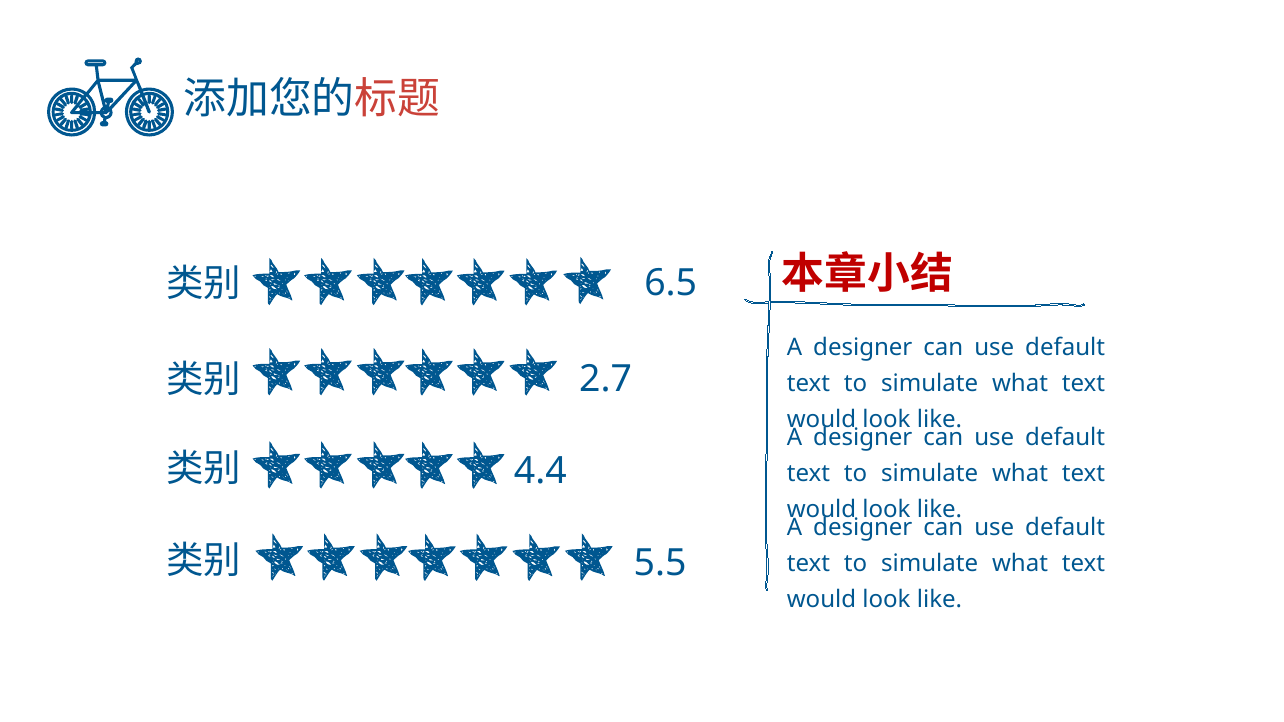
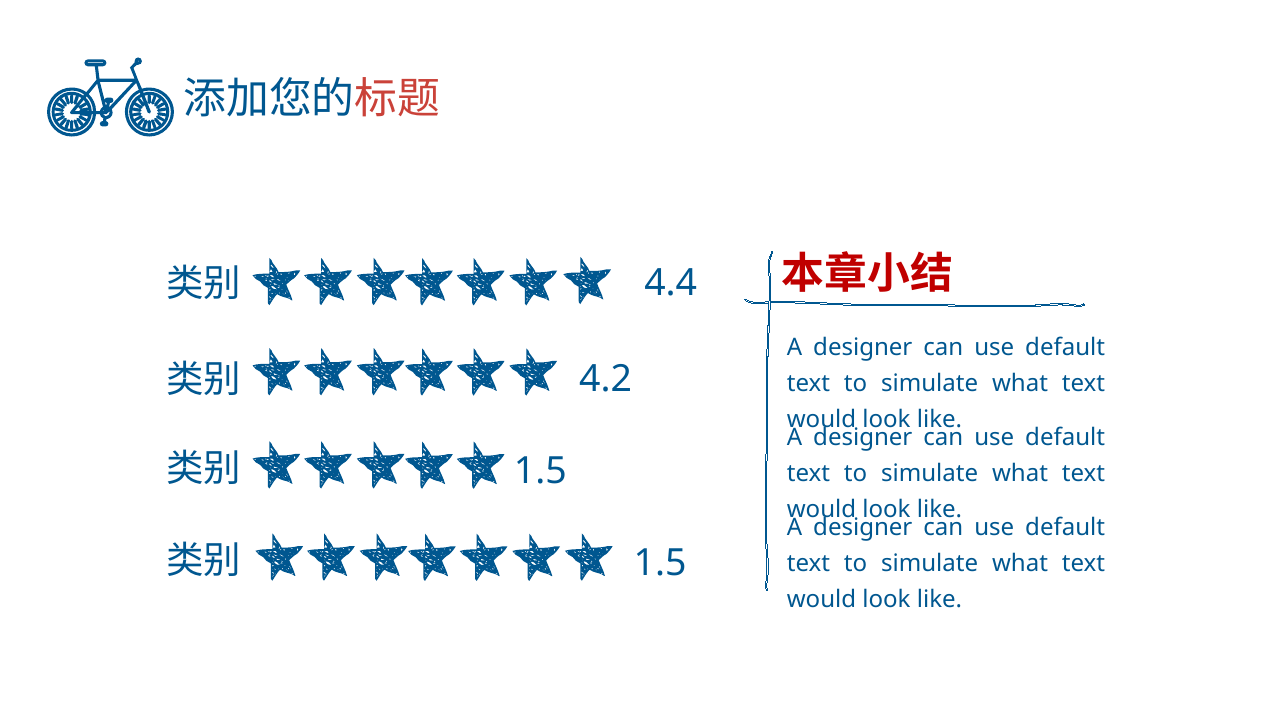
6.5: 6.5 -> 4.4 (671, 283)
2.7: 2.7 -> 4.2 (606, 379)
4.4: 4.4 -> 1.5 (540, 471)
5.5: 5.5 -> 1.5 (660, 563)
